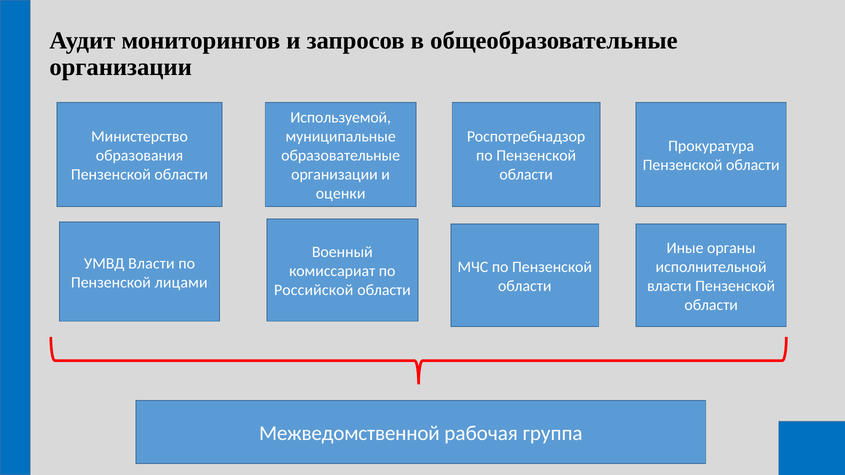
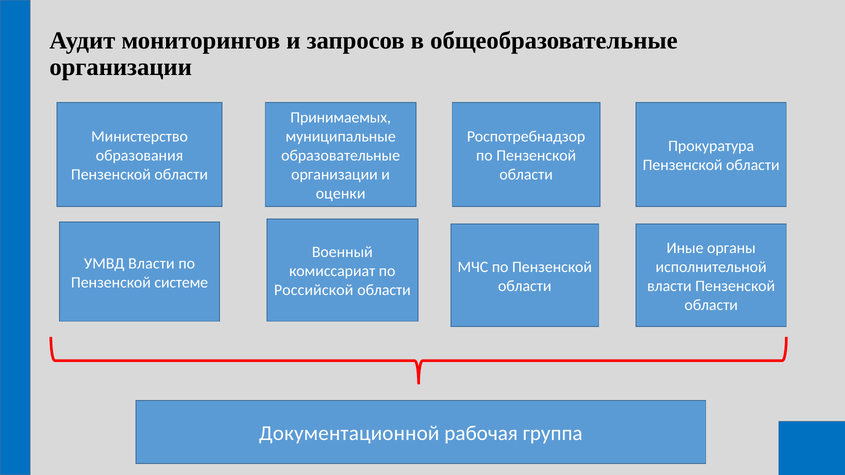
Используемой: Используемой -> Принимаемых (341, 118)
лицами: лицами -> системе (181, 282)
Межведомственной: Межведомственной -> Документационной (349, 434)
